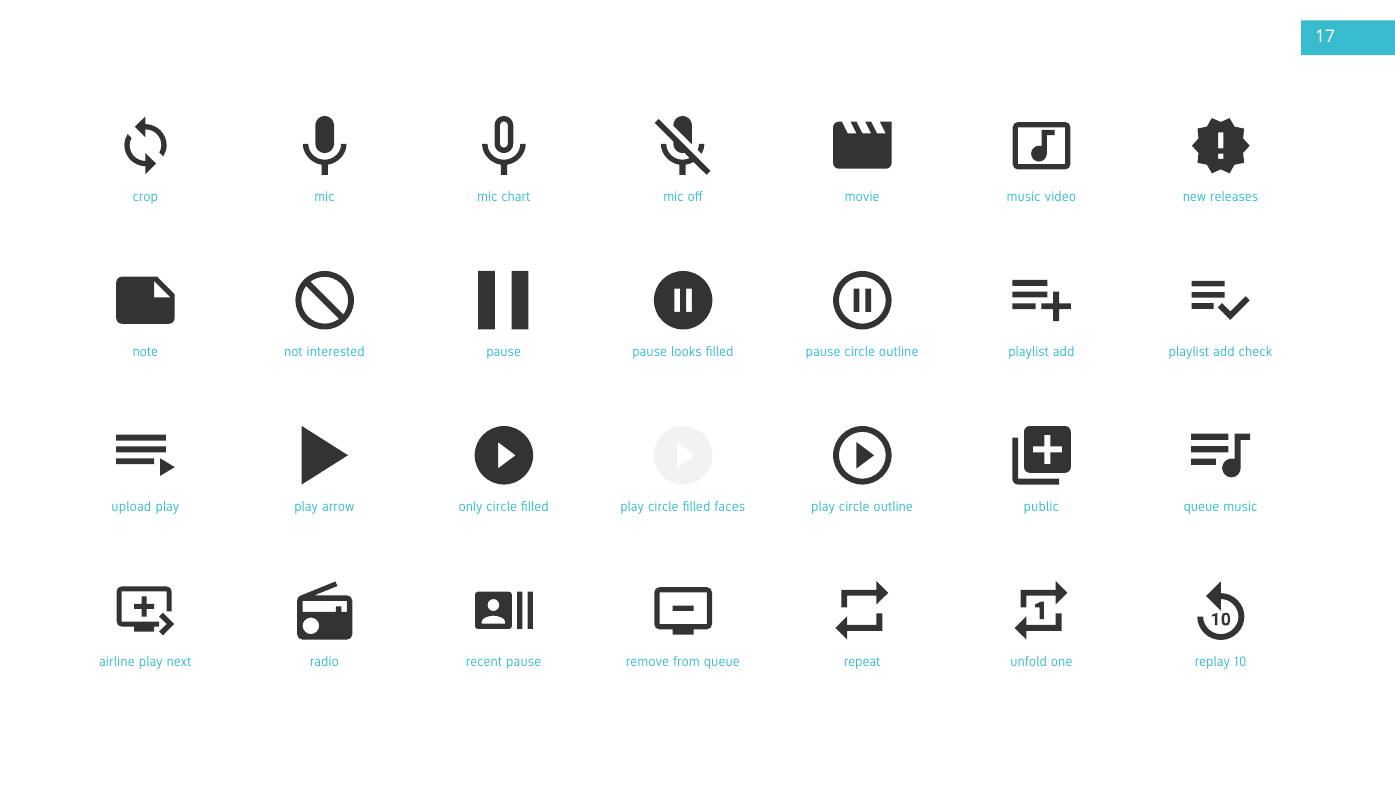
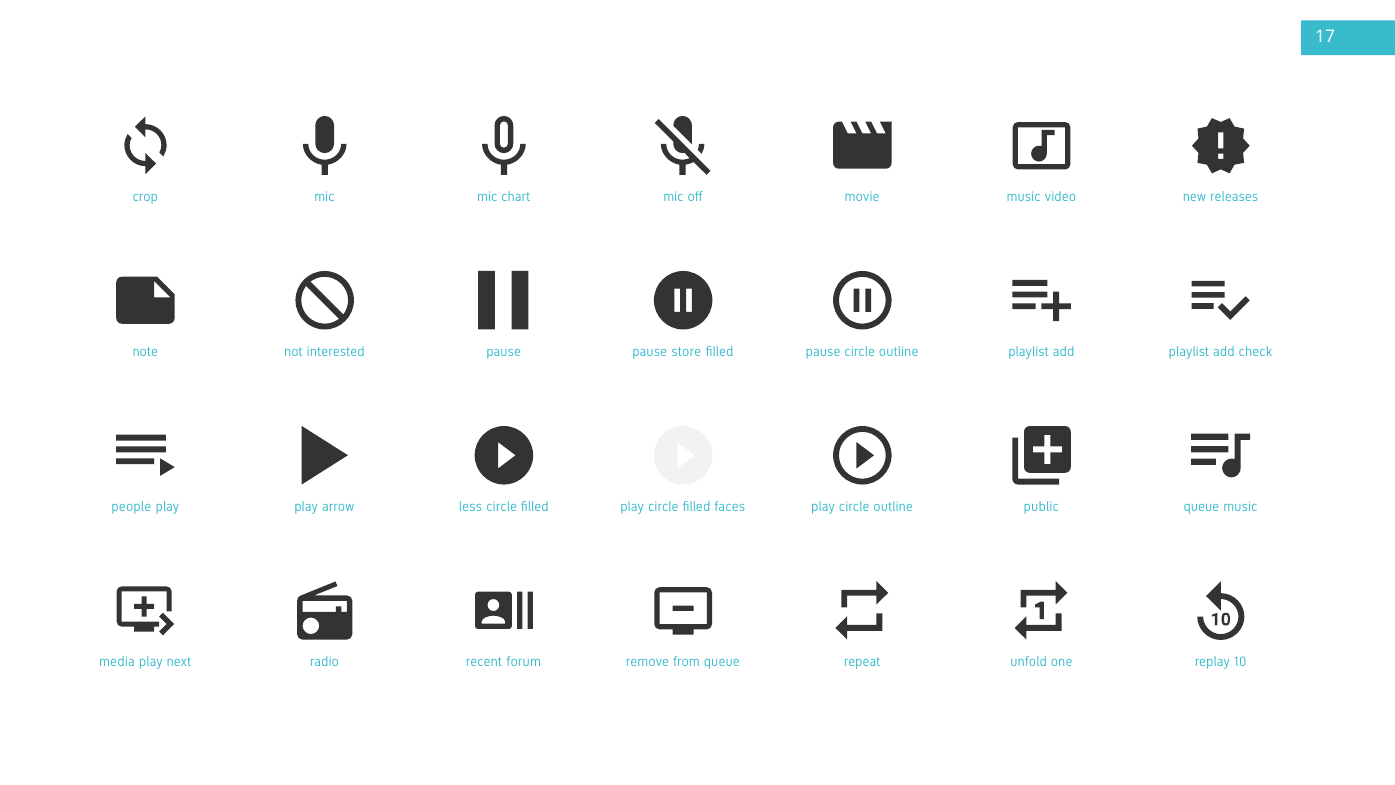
looks: looks -> store (686, 352)
upload: upload -> people (131, 507)
only: only -> less (471, 507)
airline: airline -> media (117, 662)
recent pause: pause -> forum (524, 662)
